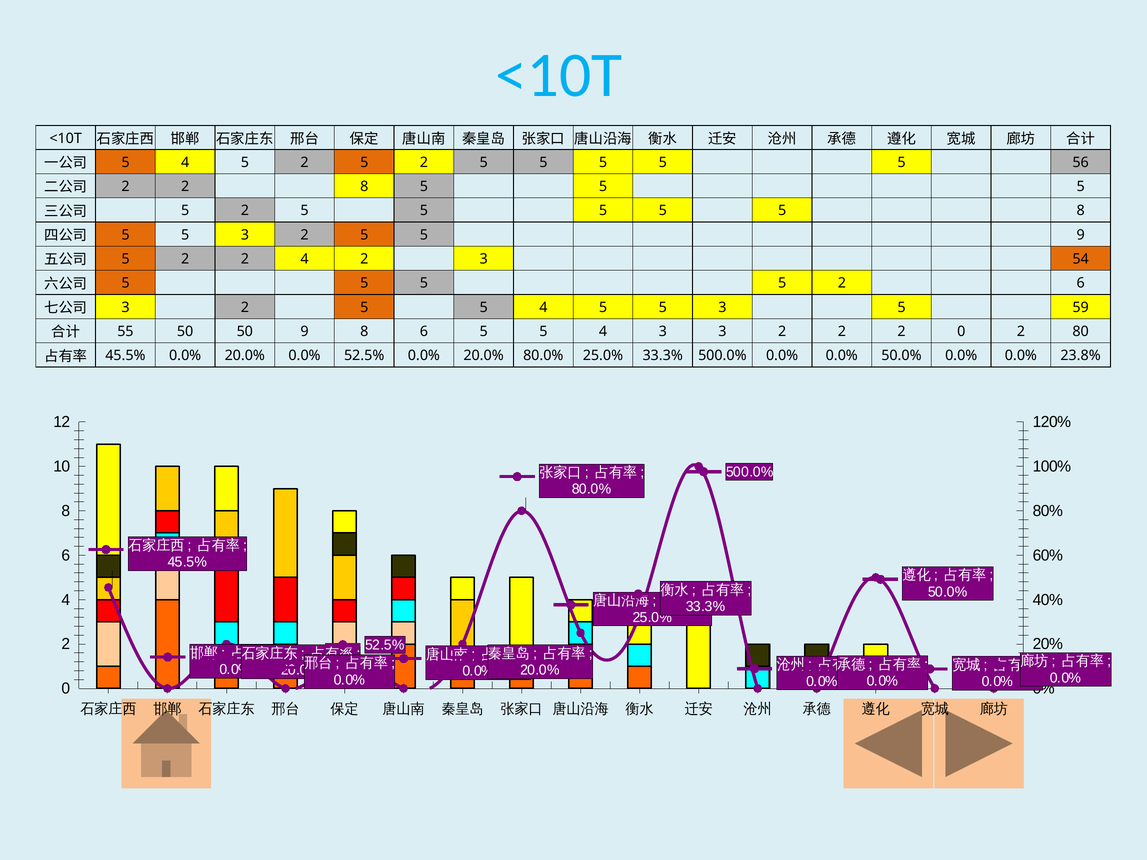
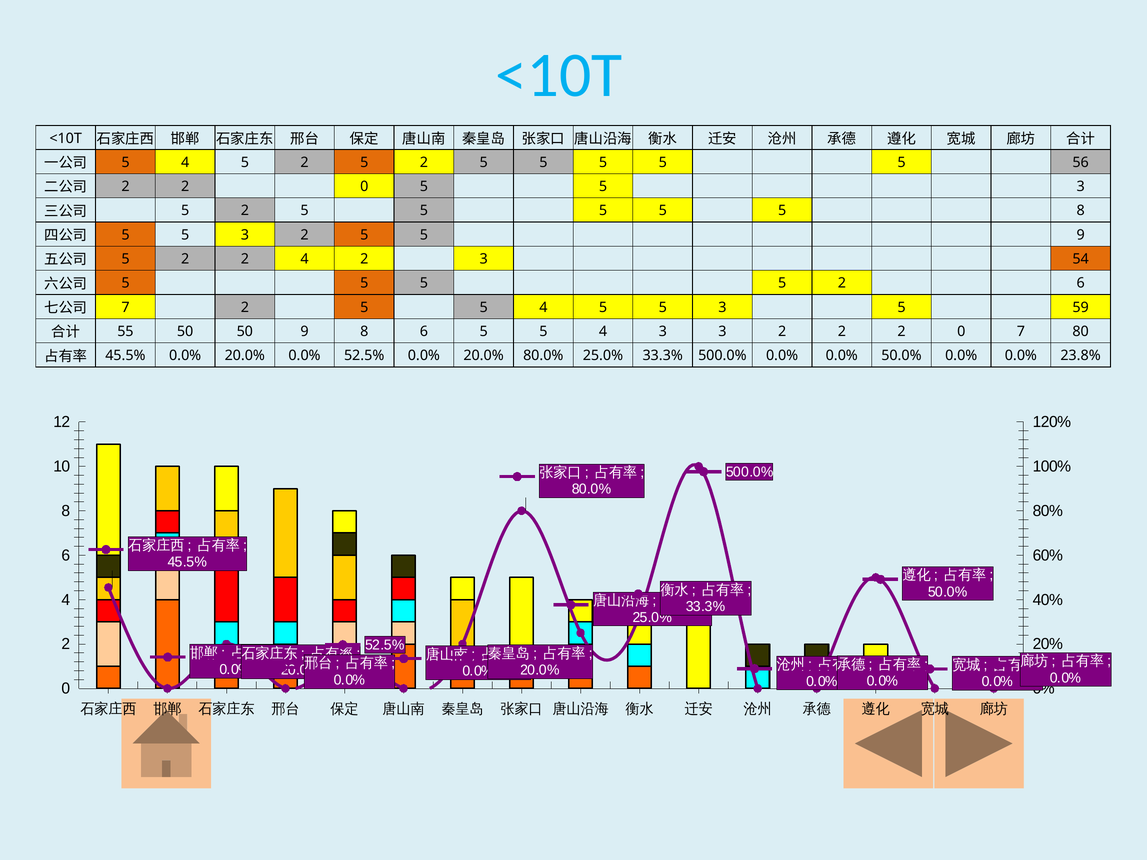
8: 8 -> 0 (364, 187)
5: 5 -> 3 (1081, 187)
3: 3 -> 7 (125, 307)
2 0 2: 2 -> 7 (1021, 332)
